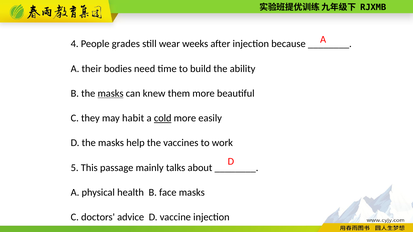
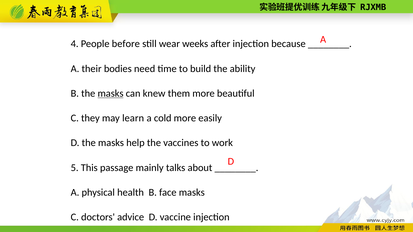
grades: grades -> before (126, 44)
habit: habit -> learn (133, 118)
cold underline: present -> none (163, 118)
